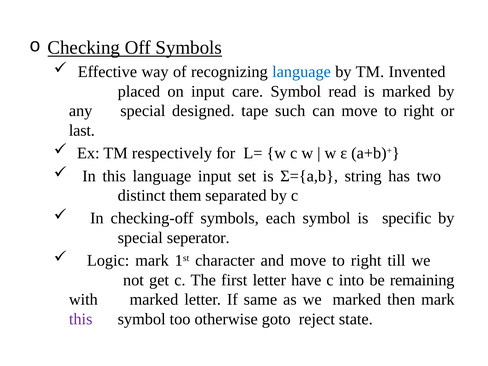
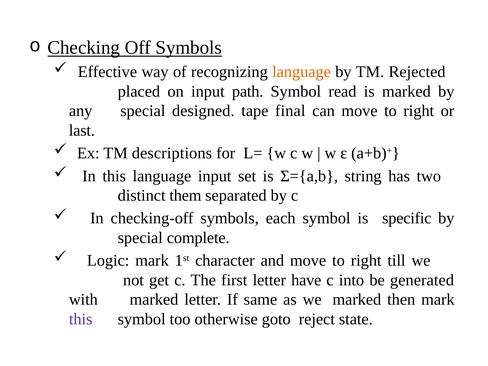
language colour: blue -> orange (302, 72)
Invented: Invented -> Rejected (417, 72)
care: care -> path (248, 91)
such: such -> final (290, 111)
respectively: respectively -> descriptions (172, 153)
seperator: seperator -> complete (198, 238)
remaining: remaining -> generated (422, 280)
